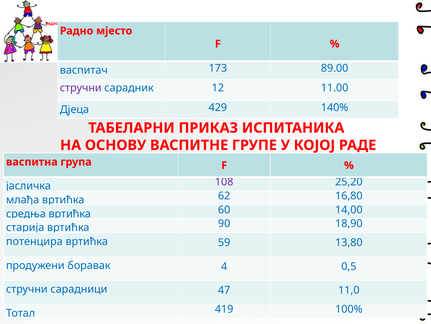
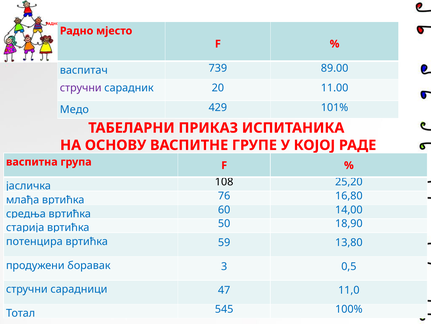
173: 173 -> 739 (218, 68)
12: 12 -> 20 (218, 88)
Дјеца: Дјеца -> Медо (74, 109)
140%: 140% -> 101% (335, 107)
108 colour: purple -> black (224, 182)
62: 62 -> 76 (224, 195)
90: 90 -> 50 (224, 223)
4: 4 -> 3 (224, 266)
419: 419 -> 545 (224, 308)
